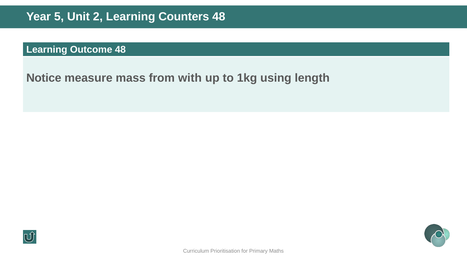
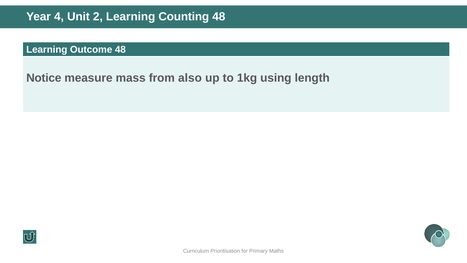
5: 5 -> 4 (59, 17)
Counters: Counters -> Counting (184, 17)
with: with -> also (190, 78)
